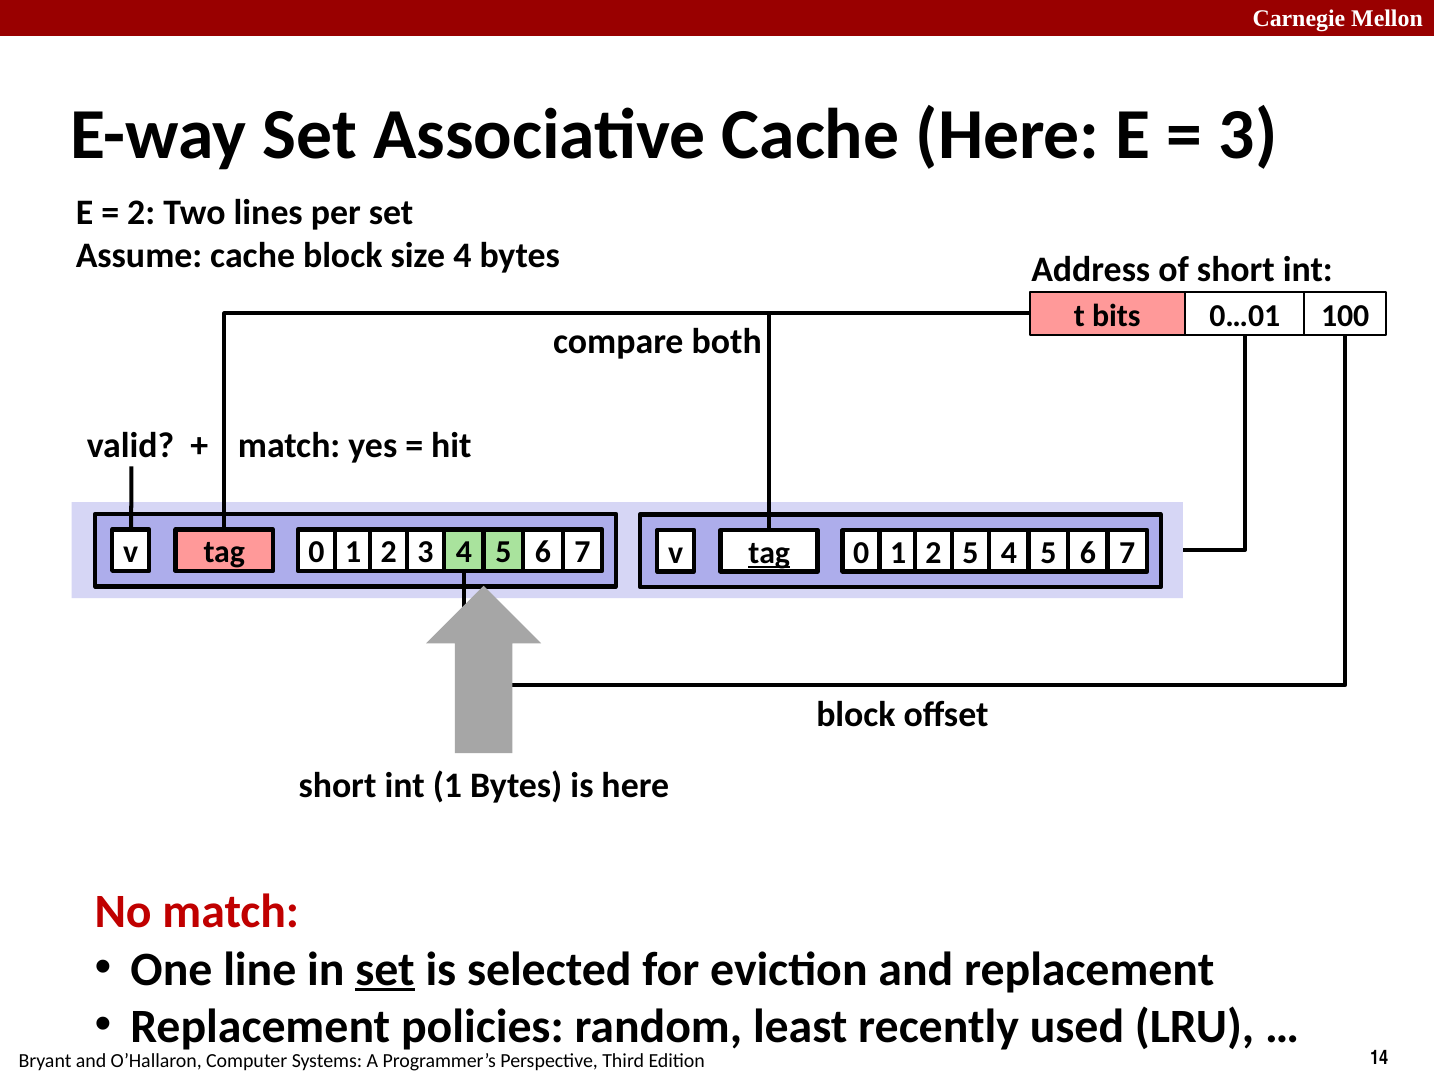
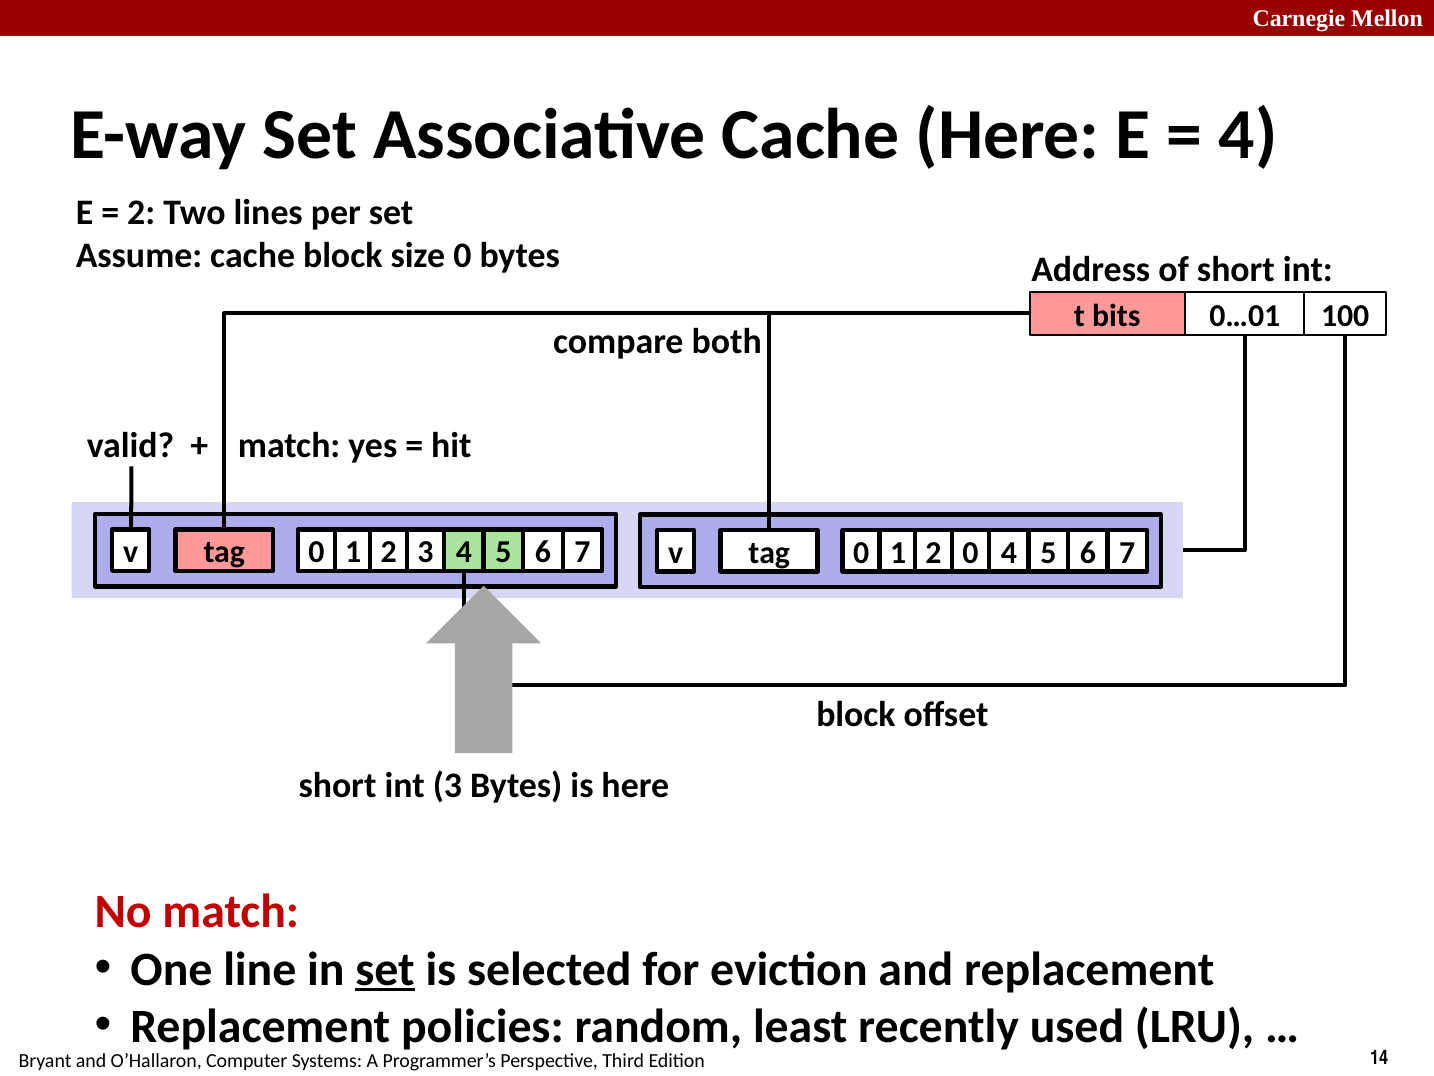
3: 3 -> 4 (1248, 135)
size 4: 4 -> 0 (462, 255)
tag underline: present -> none (769, 553)
v 5: 5 -> 0 (970, 553)
int 1: 1 -> 3 (447, 786)
